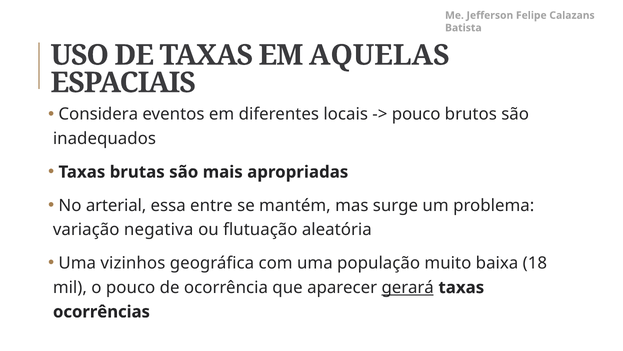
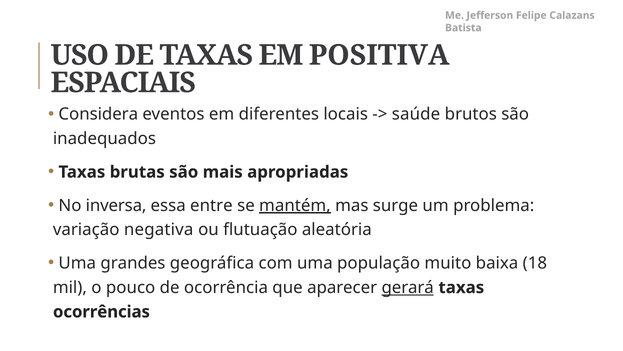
AQUELAS: AQUELAS -> POSITIVA (379, 55)
pouco: pouco -> saúde (416, 114)
arterial: arterial -> inversa (116, 205)
mantém underline: none -> present (295, 205)
vizinhos: vizinhos -> grandes (133, 263)
